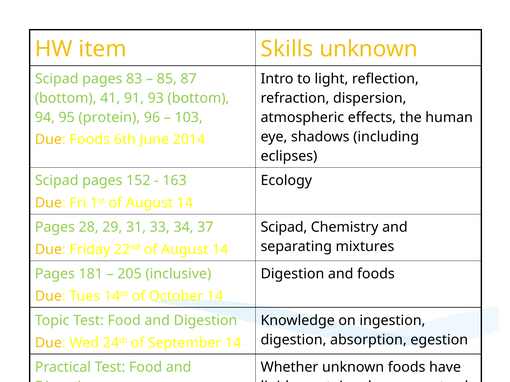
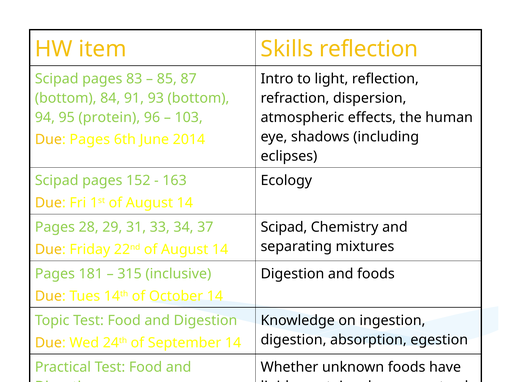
Skills unknown: unknown -> reflection (369, 49)
41: 41 -> 84 (110, 98)
Due Foods: Foods -> Pages (90, 140)
205: 205 -> 315 (130, 274)
